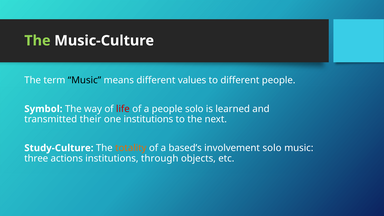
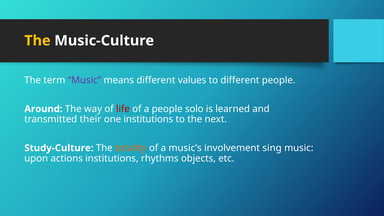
The colour: light green -> yellow (37, 41)
Music colour: black -> purple (84, 80)
Symbol: Symbol -> Around (43, 109)
based’s: based’s -> music’s (185, 148)
involvement solo: solo -> sing (272, 148)
three: three -> upon (36, 158)
through: through -> rhythms (160, 158)
